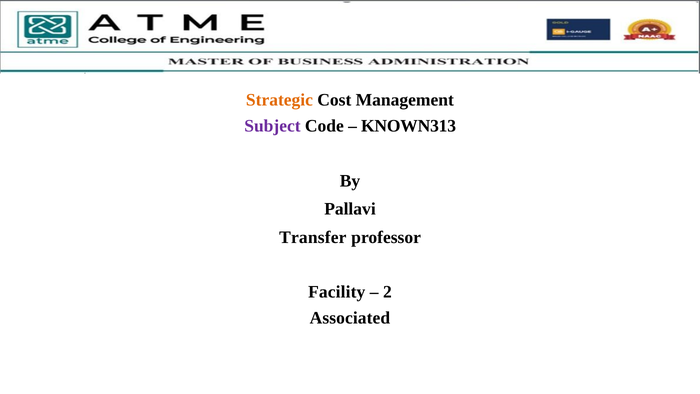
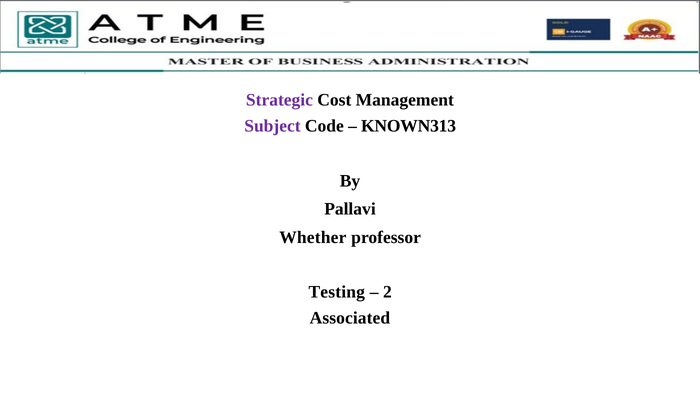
Strategic colour: orange -> purple (279, 100)
Transfer: Transfer -> Whether (313, 237)
Facility: Facility -> Testing (337, 292)
